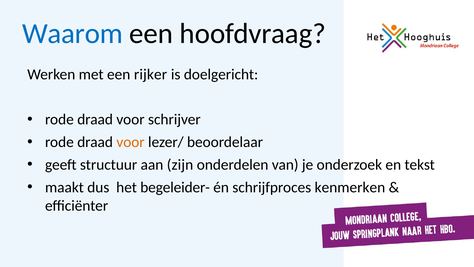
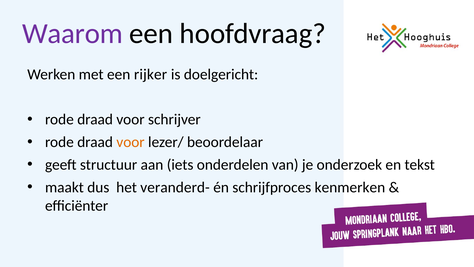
Waarom colour: blue -> purple (72, 34)
zijn: zijn -> iets (180, 165)
begeleider-: begeleider- -> veranderd- (175, 187)
